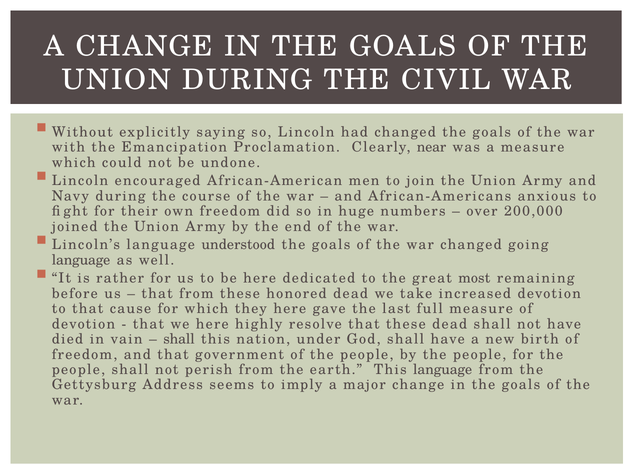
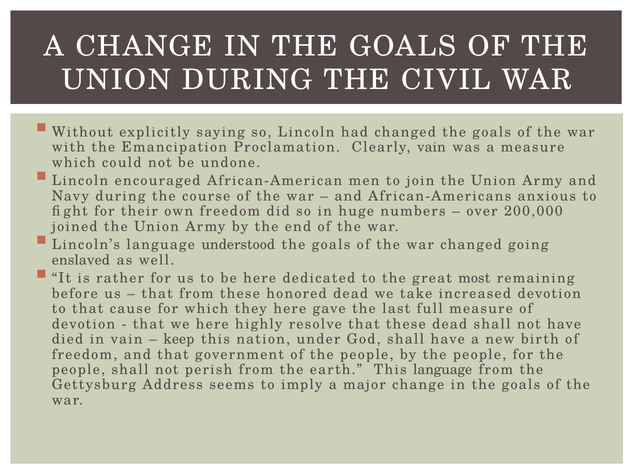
Clearly near: near -> vain (431, 147)
language: language -> enslaved (81, 260)
shall: shall -> keep (179, 339)
